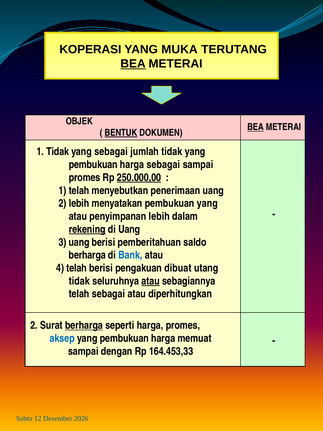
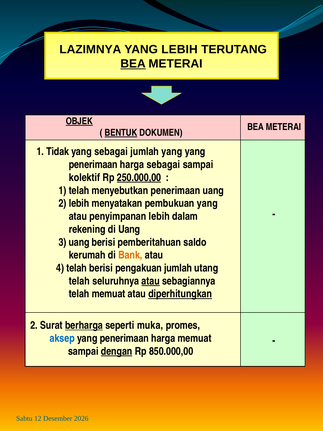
KOPERASI: KOPERASI -> LAZIMNYA (90, 49)
YANG MUKA: MUKA -> LEBIH (179, 49)
OBJEK underline: none -> present (79, 121)
BEA underline: present -> none (256, 127)
jumlah tidak: tidak -> yang (172, 152)
pembukuan: pembukuan -> penerimaan (93, 164)
promes: promes -> kolektif (84, 177)
rekening underline: present -> none (87, 229)
berharga: berharga -> kerumah (87, 255)
Bank colour: blue -> orange (130, 255)
pengakuan dibuat: dibuat -> jumlah (178, 268)
tidak: tidak -> telah (79, 281)
telah sebagai: sebagai -> memuat (109, 294)
diperhitungkan underline: none -> present (180, 294)
seperti harga: harga -> muka (150, 325)
pembukuan: pembukuan -> penerimaan (124, 338)
dengan underline: none -> present (117, 351)
164.453,33: 164.453,33 -> 850.000,00 (171, 351)
